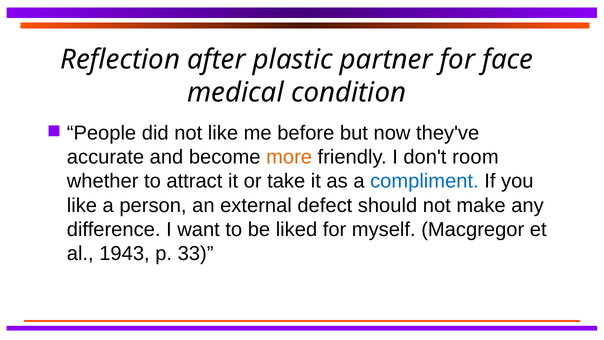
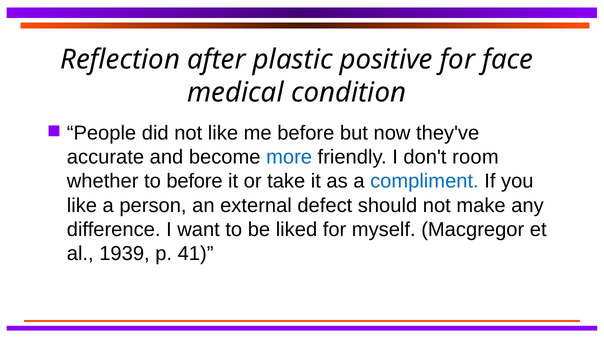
partner: partner -> positive (386, 59)
more colour: orange -> blue (289, 157)
to attract: attract -> before (195, 181)
1943: 1943 -> 1939 (124, 254)
33: 33 -> 41 (196, 254)
